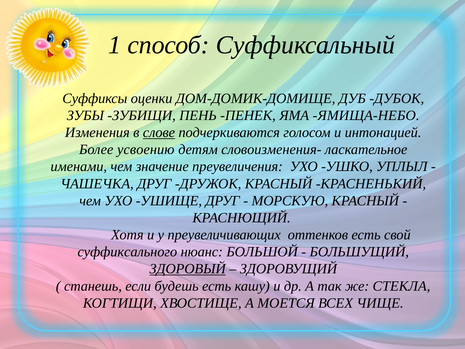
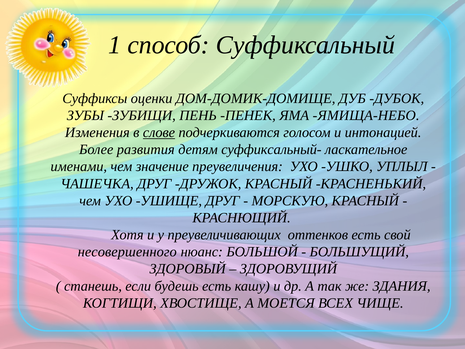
усвоению: усвоению -> развития (146, 149)
словоизменения-: словоизменения- -> суффиксальный- (271, 149)
суффиксального: суффиксального -> несовершенного (127, 252)
ЗДОРОВЫЙ underline: present -> none (188, 269)
СТЕКЛА: СТЕКЛА -> ЗДАНИЯ (402, 286)
